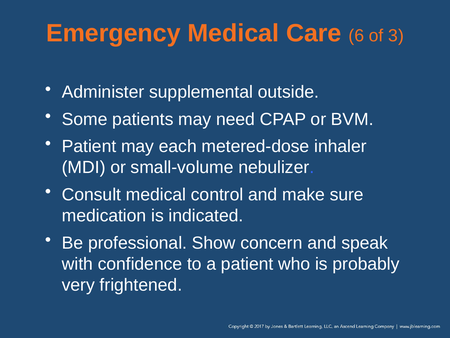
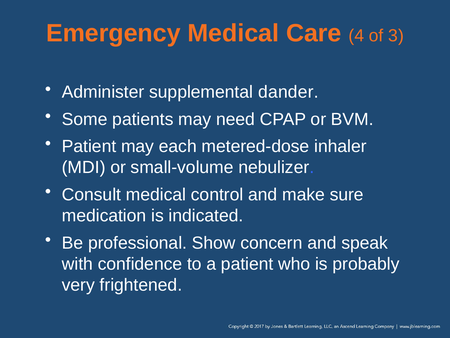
6: 6 -> 4 (356, 36)
outside: outside -> dander (288, 92)
